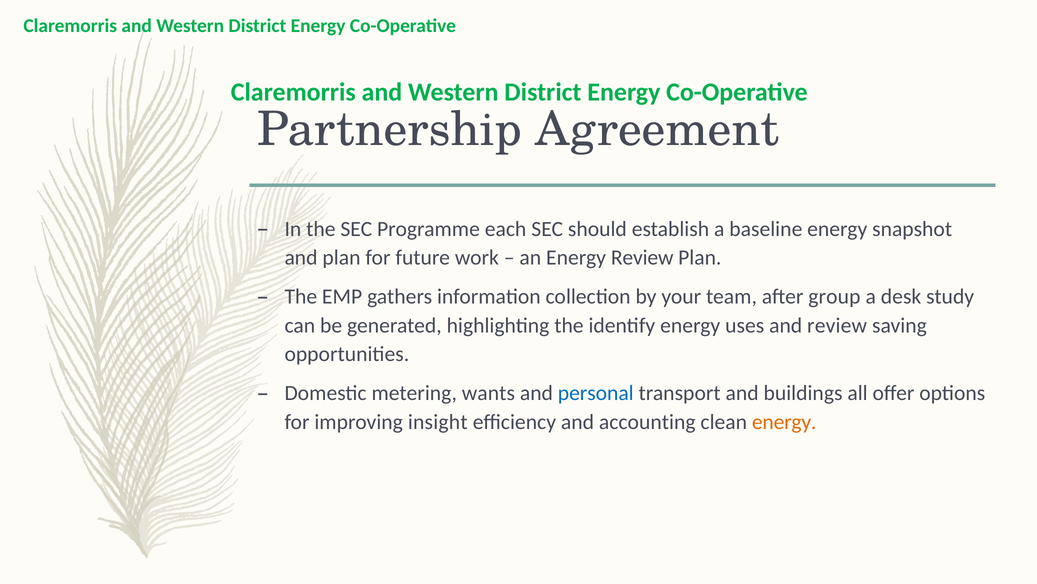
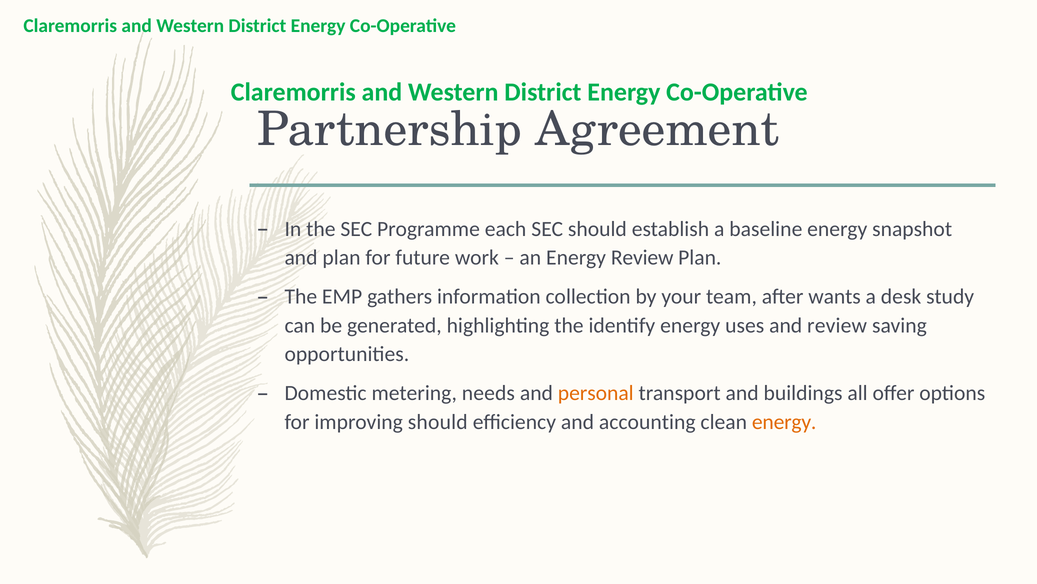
group: group -> wants (835, 296)
wants: wants -> needs (488, 393)
personal colour: blue -> orange (596, 393)
improving insight: insight -> should (438, 422)
